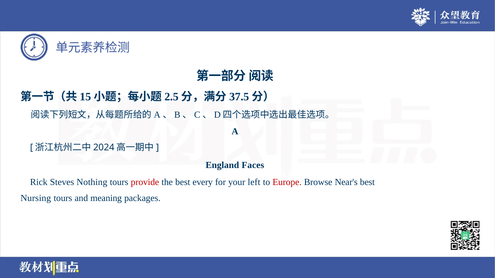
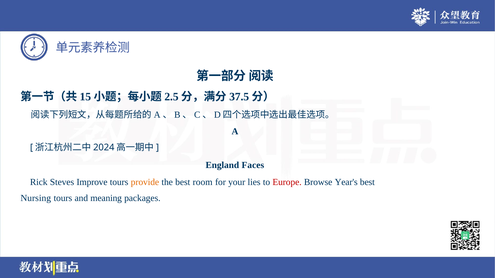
Nothing: Nothing -> Improve (92, 182)
provide colour: red -> orange (145, 182)
every: every -> room (203, 182)
left: left -> lies (254, 182)
Near's: Near's -> Year's (346, 182)
